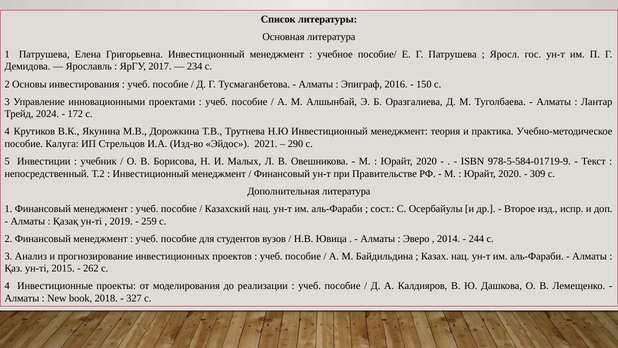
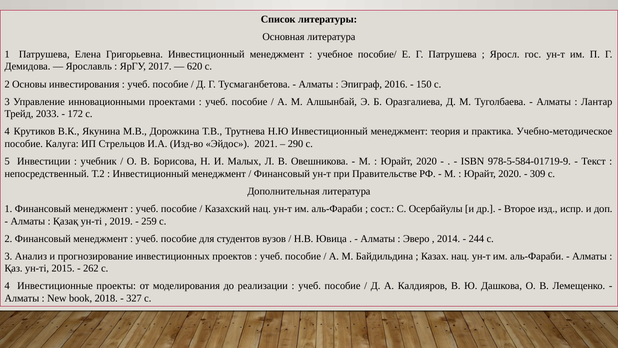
234: 234 -> 620 (195, 67)
2024: 2024 -> 2033 (47, 114)
